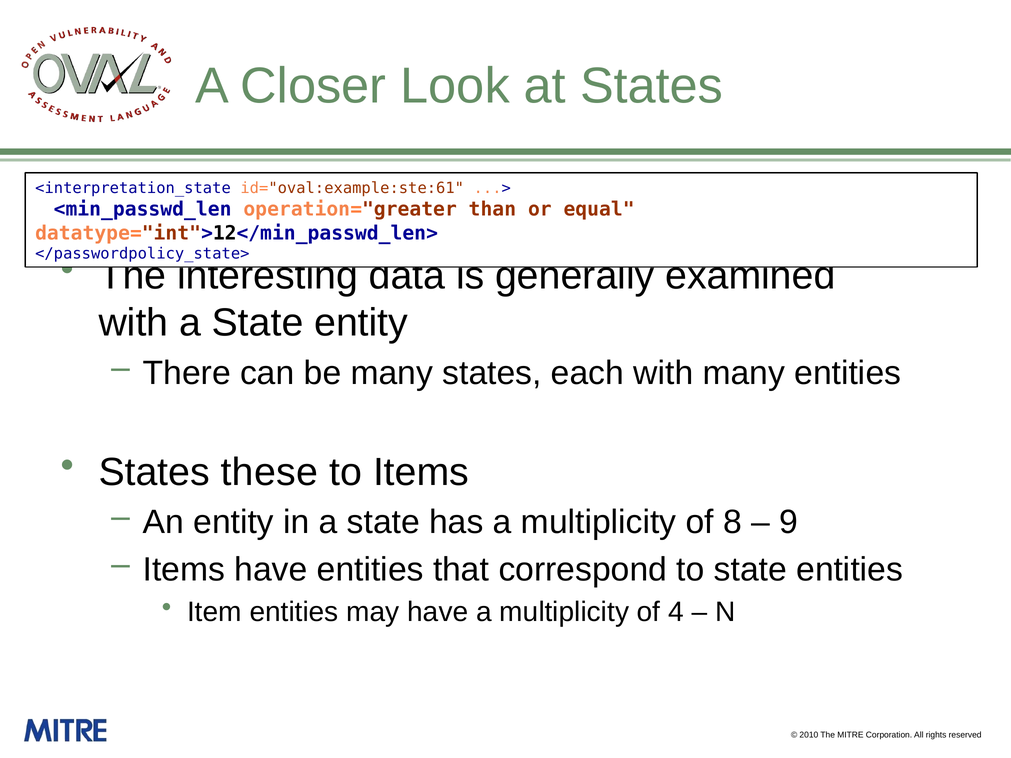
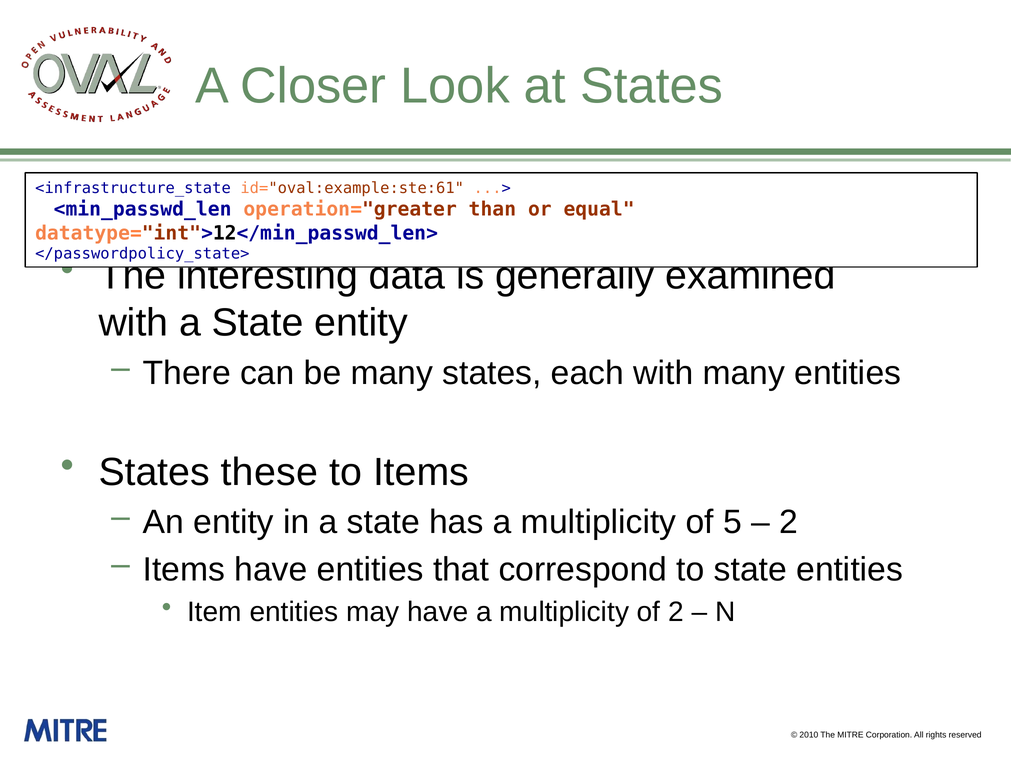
<interpretation_state: <interpretation_state -> <infrastructure_state (133, 188)
8: 8 -> 5 (732, 523)
9: 9 -> 2 (789, 523)
of 4: 4 -> 2 (676, 612)
